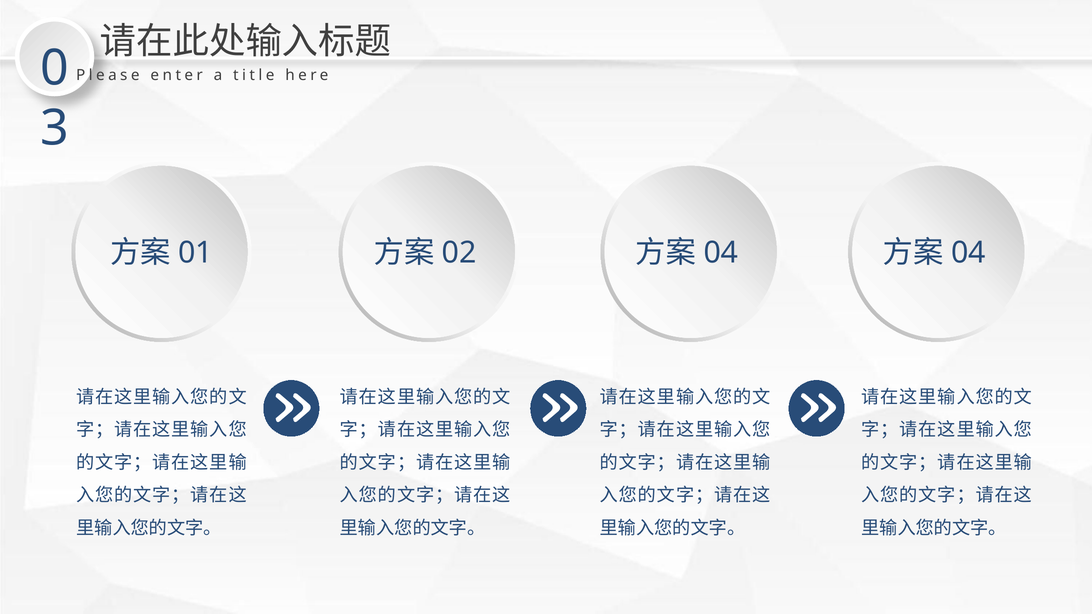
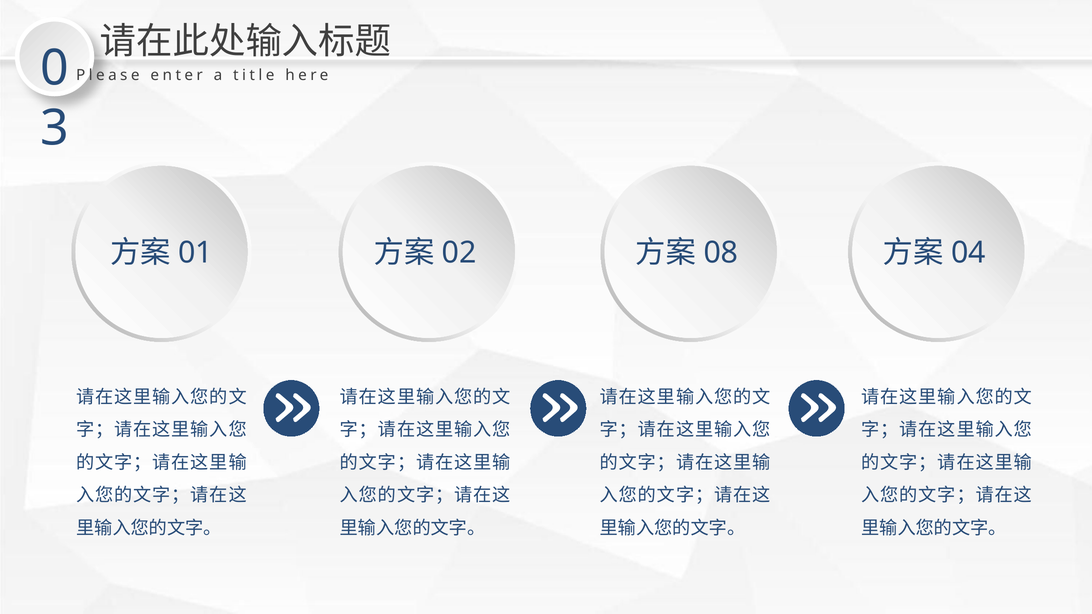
04: 04 -> 08 (721, 253)
